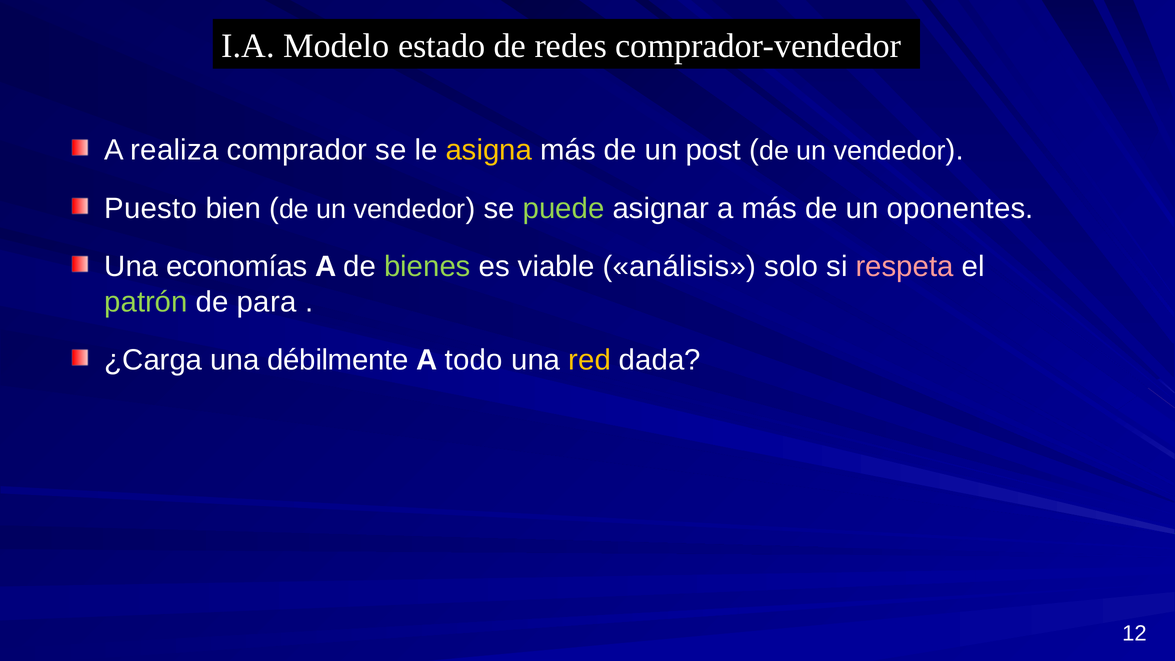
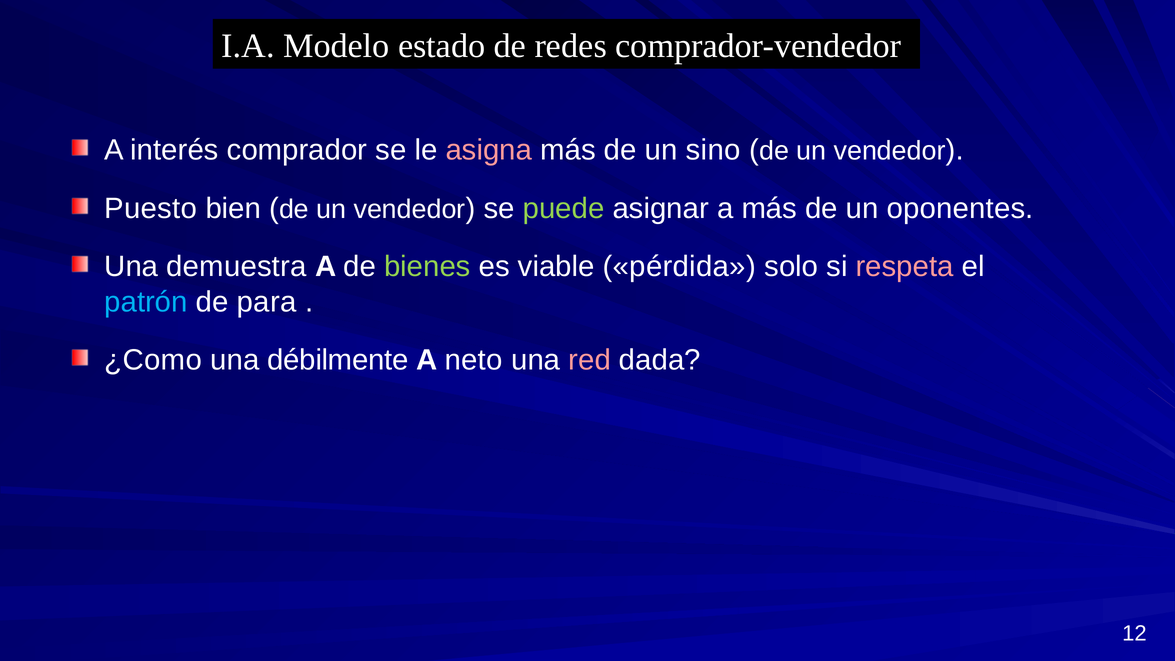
realiza: realiza -> interés (175, 150)
asigna colour: yellow -> pink (489, 150)
post: post -> sino (713, 150)
economías: economías -> demuestra (237, 267)
análisis: análisis -> pérdida (679, 267)
patrón colour: light green -> light blue (146, 302)
¿Carga: ¿Carga -> ¿Como (153, 360)
todo: todo -> neto (474, 360)
red colour: yellow -> pink (590, 360)
